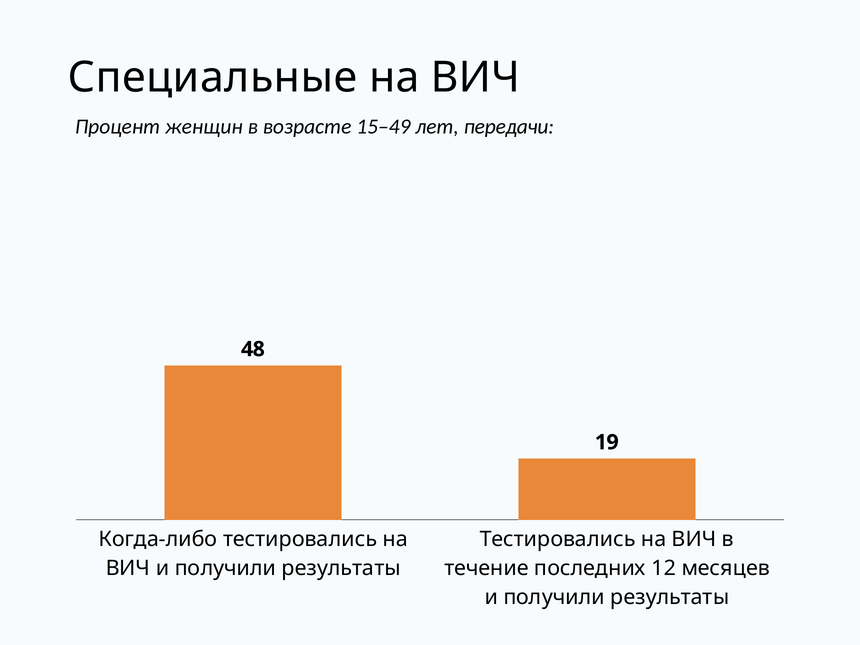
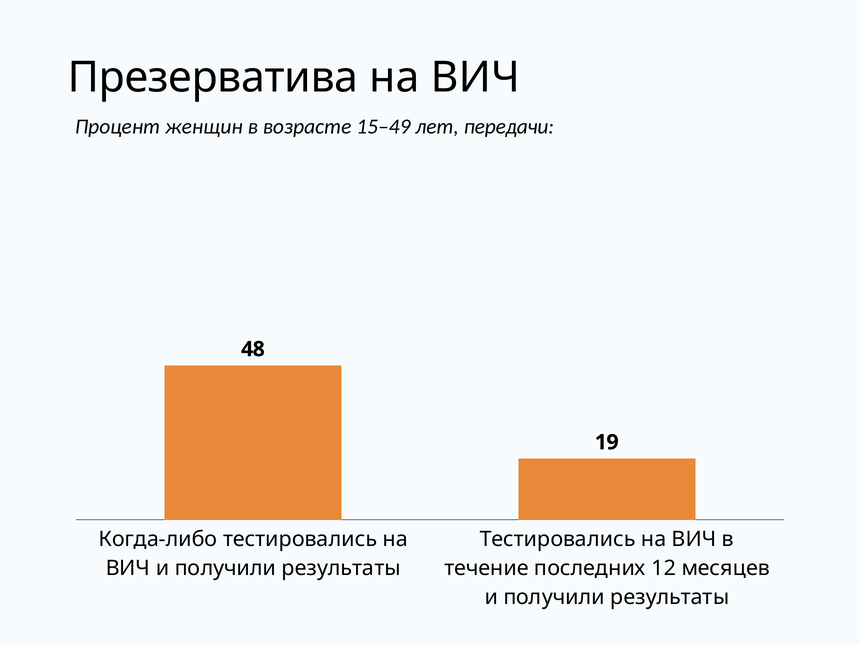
Специальные: Специальные -> Презерватива (213, 78)
